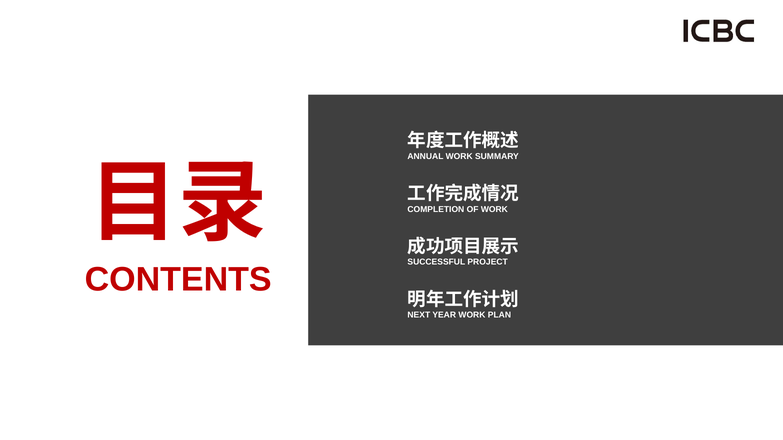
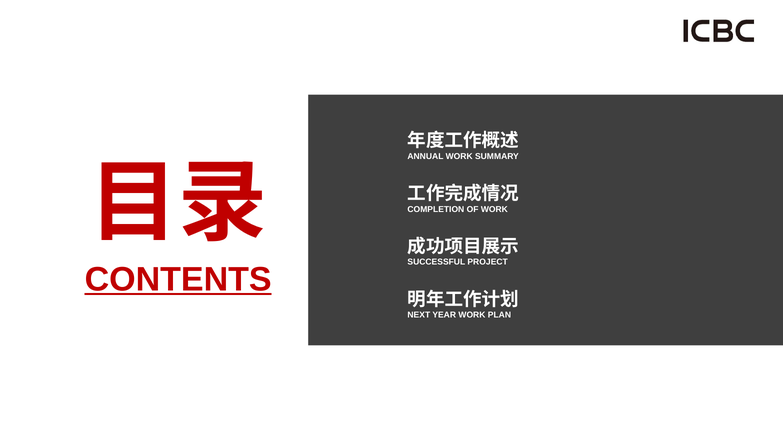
CONTENTS underline: none -> present (178, 280)
